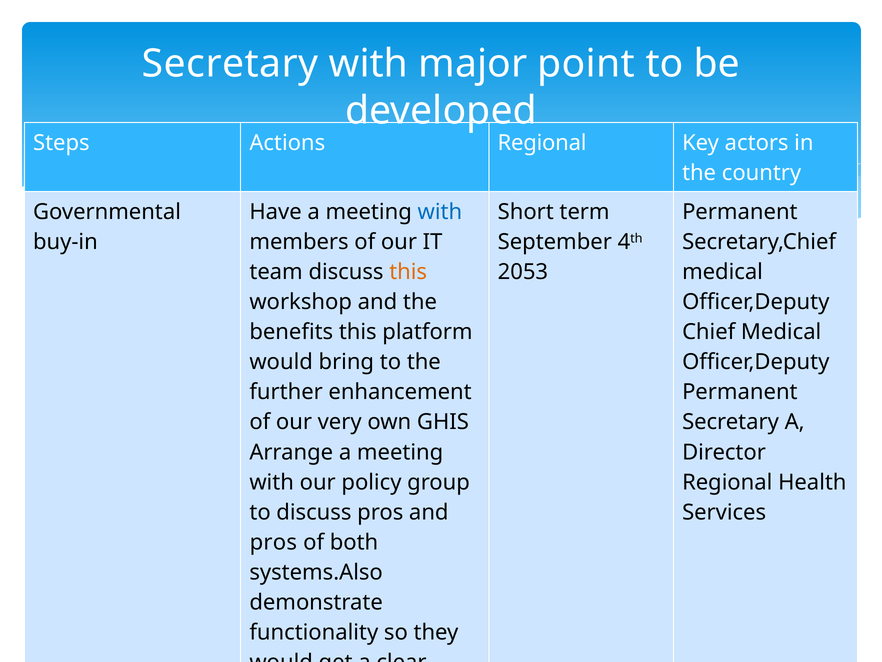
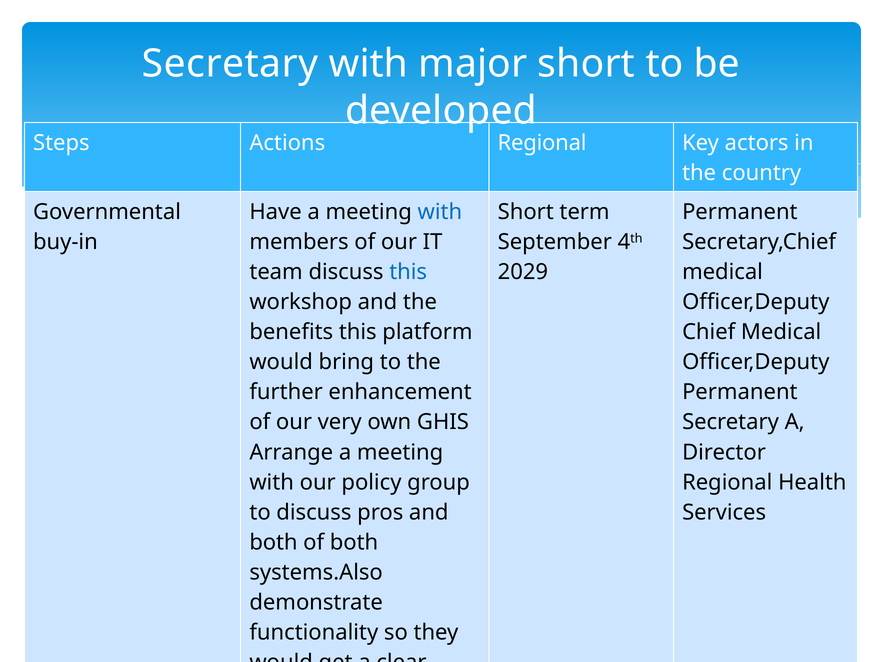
major point: point -> short (586, 64)
this colour: orange -> blue (408, 272)
2053: 2053 -> 2029 (523, 272)
pros: pros -> both (273, 542)
